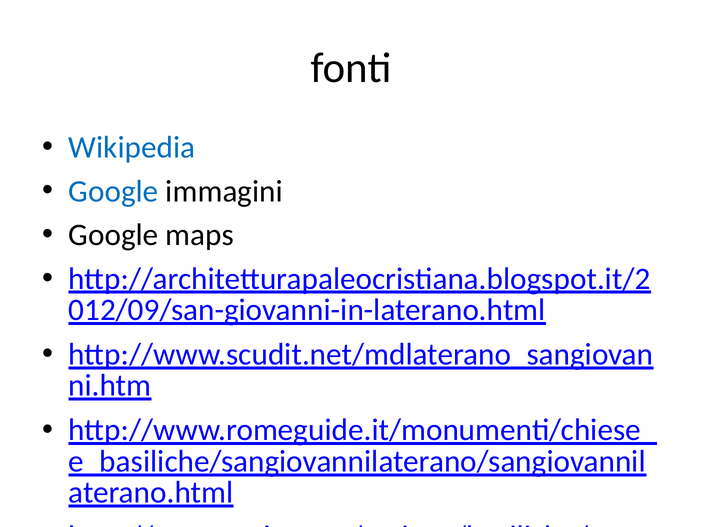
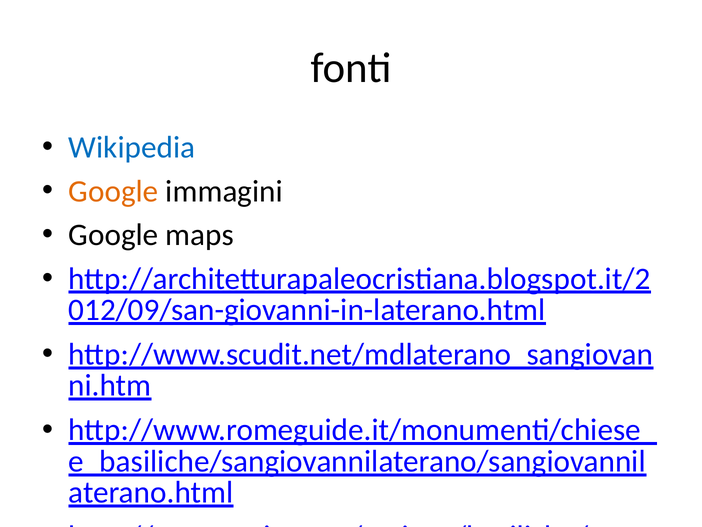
Google colour: blue -> orange (113, 191)
